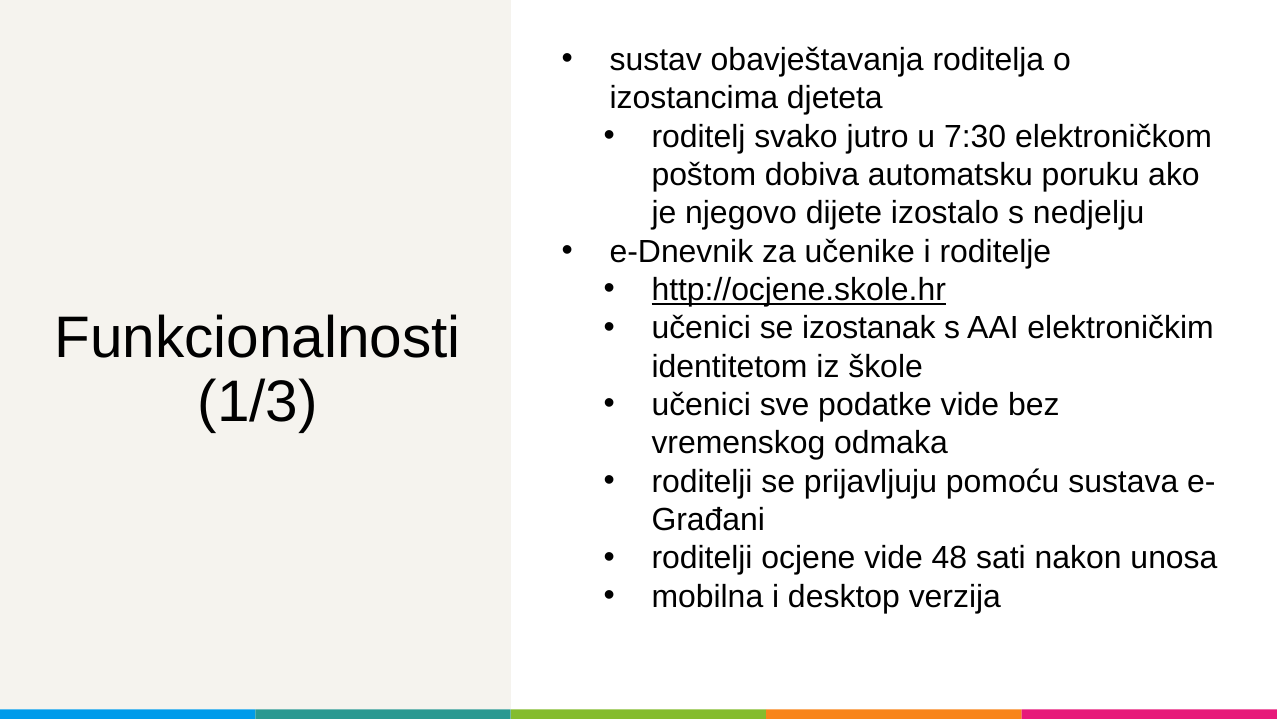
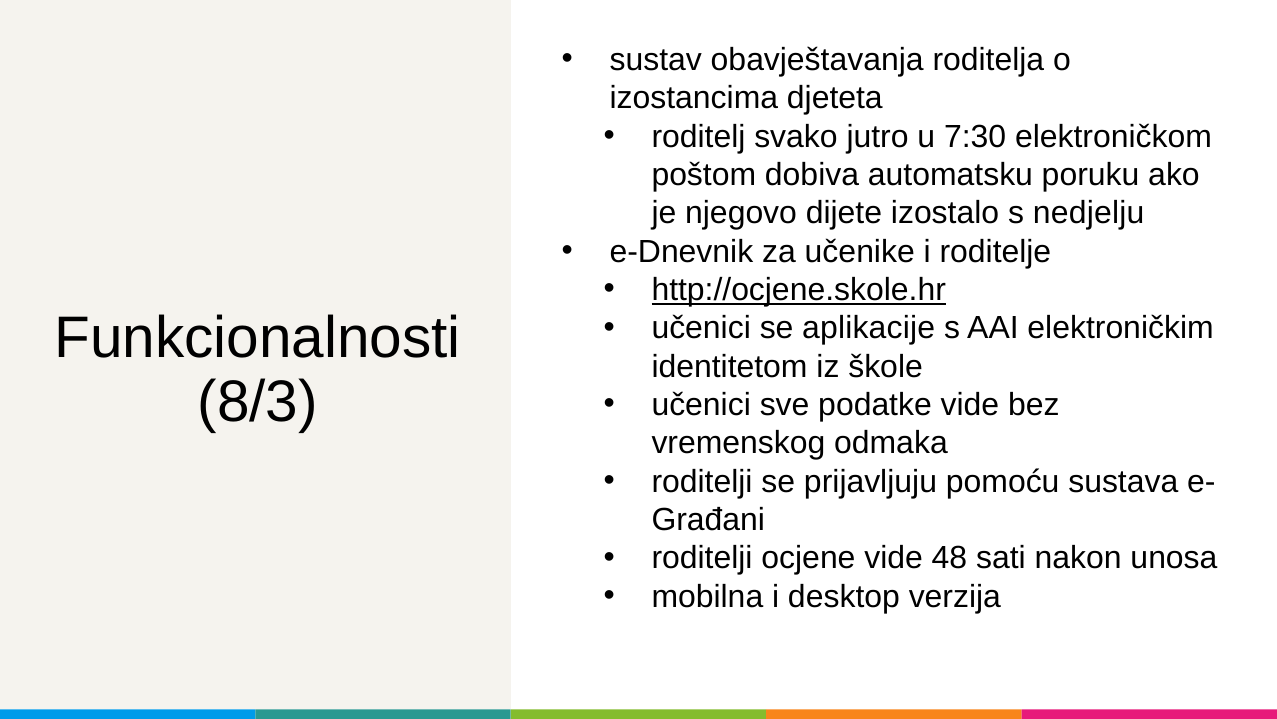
izostanak: izostanak -> aplikacije (869, 328)
1/3: 1/3 -> 8/3 (258, 401)
